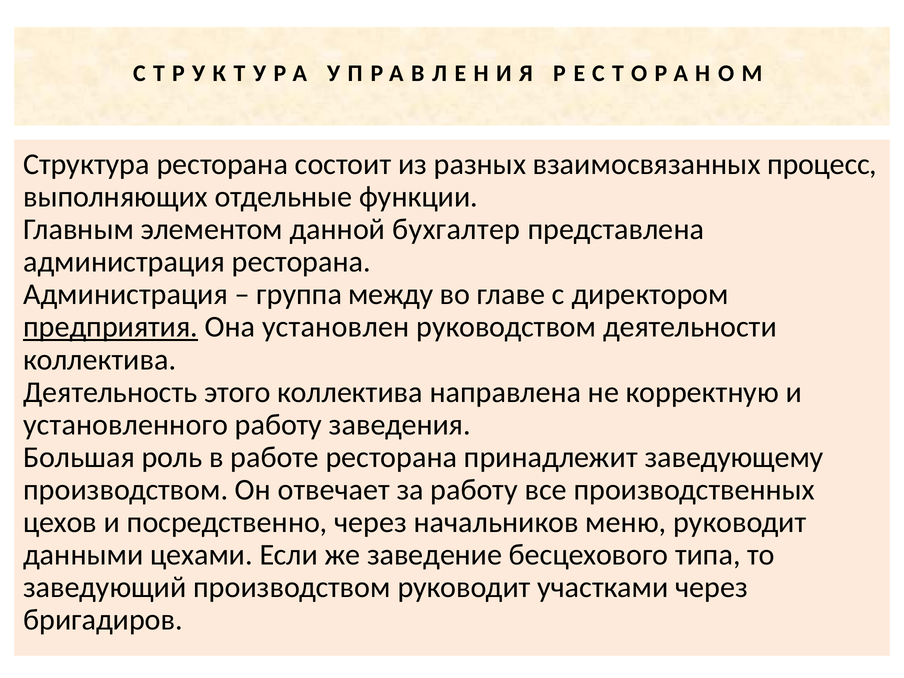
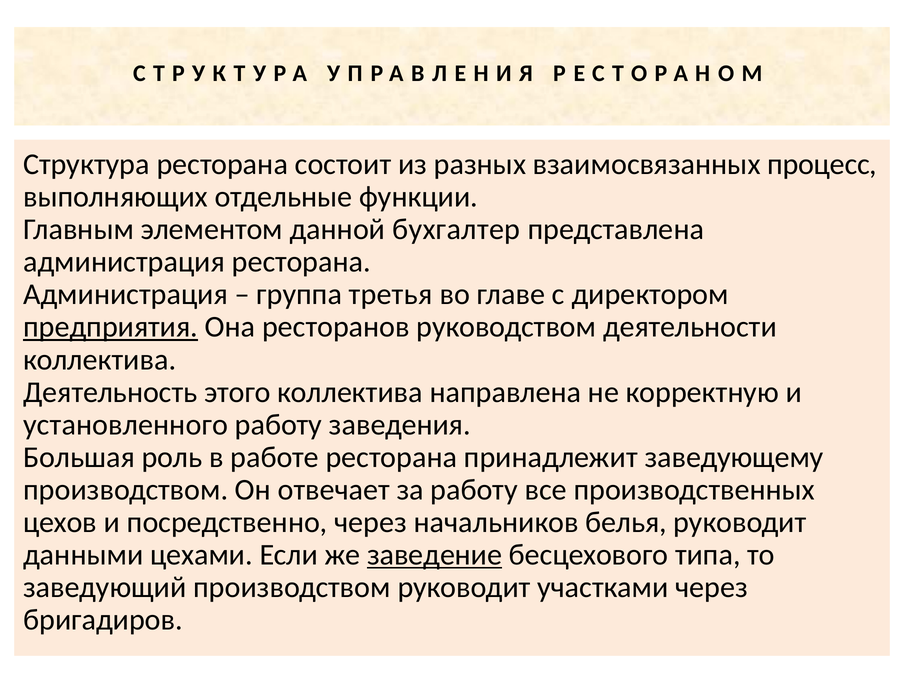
между: между -> третья (391, 294)
установлен: установлен -> ресторанов (336, 327)
меню: меню -> белья (626, 522)
заведение underline: none -> present (435, 555)
